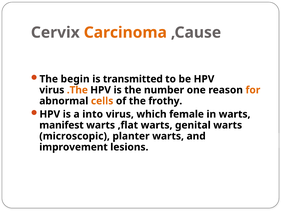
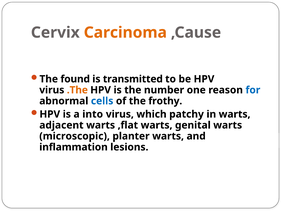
begin: begin -> found (75, 79)
for colour: orange -> blue (253, 90)
cells colour: orange -> blue (102, 101)
female: female -> patchy (187, 114)
manifest: manifest -> adjacent (61, 125)
improvement: improvement -> inflammation (74, 147)
